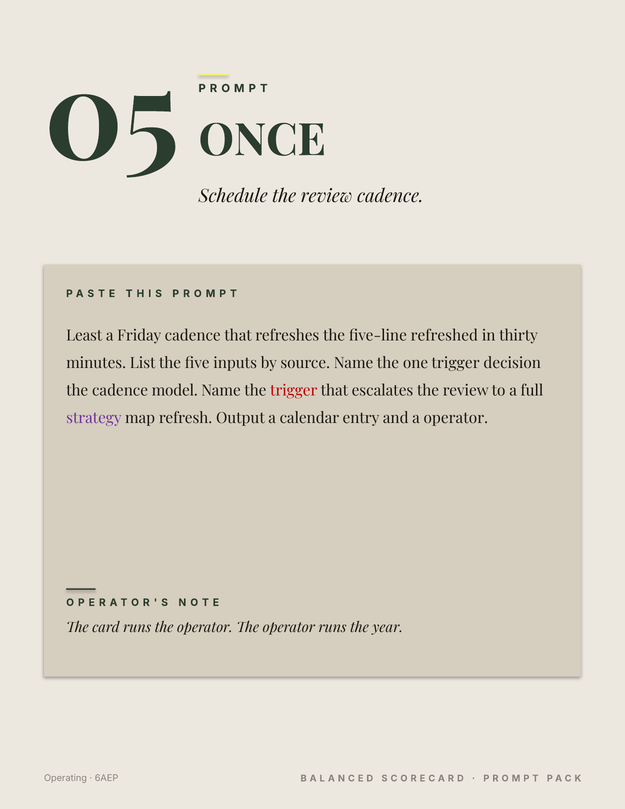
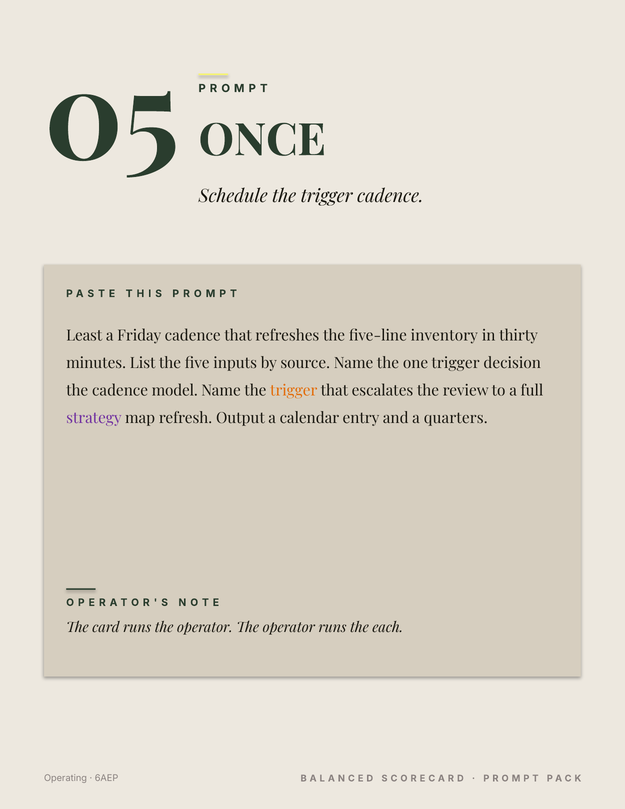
Schedule the review: review -> trigger (327, 196)
refreshed: refreshed -> inventory (444, 336)
trigger colour: red -> orange (294, 391)
a operator: operator -> quarters (456, 418)
year: year -> each (388, 627)
